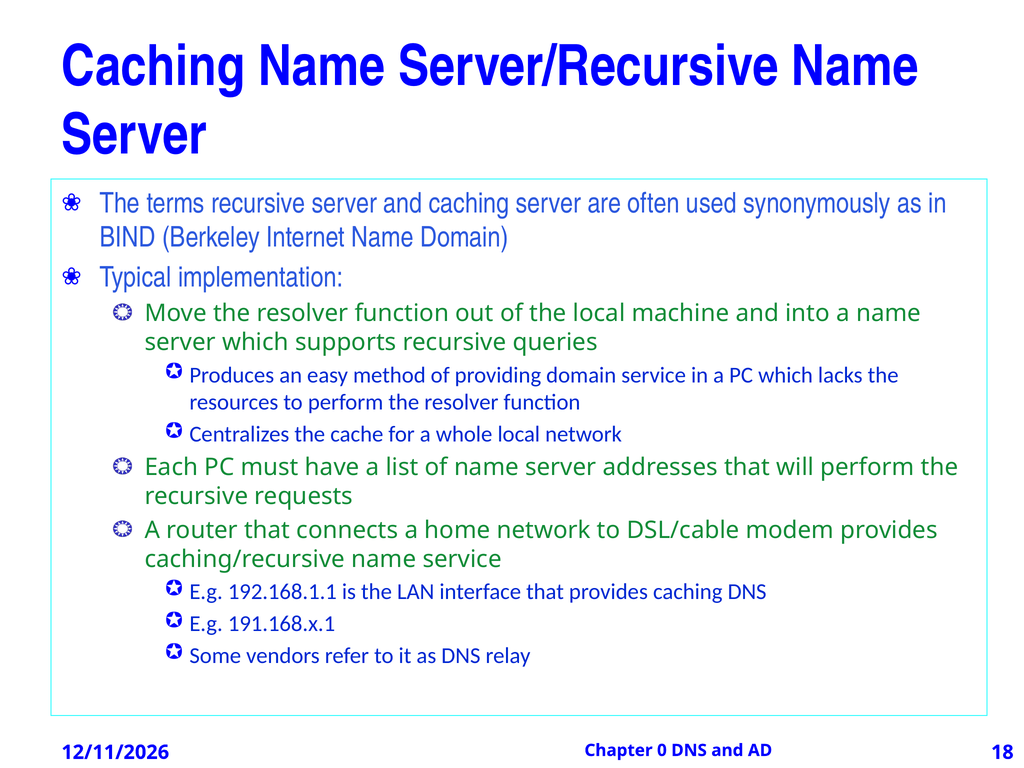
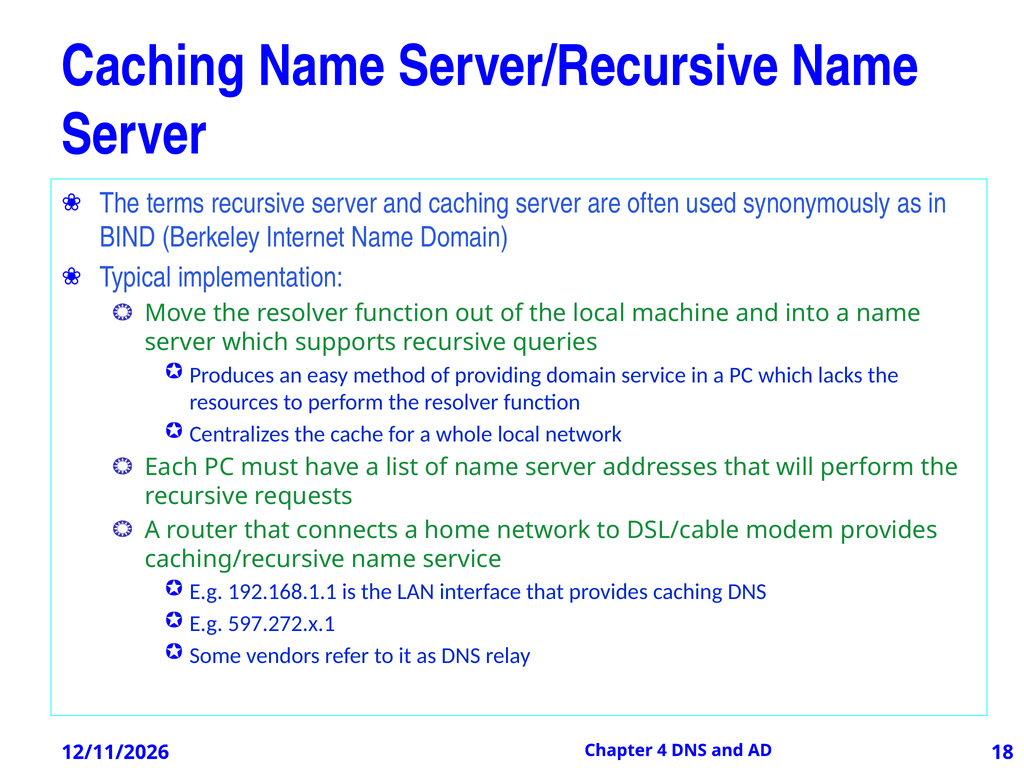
191.168.x.1: 191.168.x.1 -> 597.272.x.1 (282, 624)
0: 0 -> 4 (662, 750)
